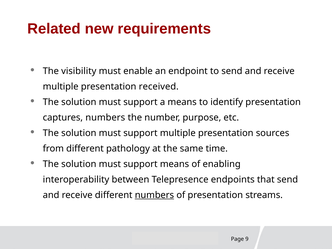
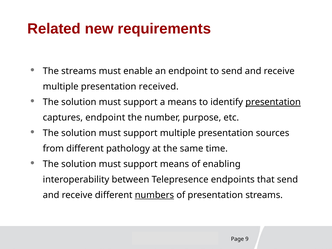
The visibility: visibility -> streams (79, 71)
presentation underline: none -> present (273, 102)
captures numbers: numbers -> endpoint (105, 118)
